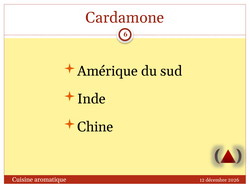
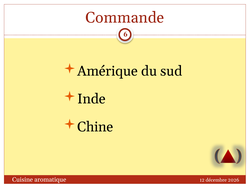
Cardamone: Cardamone -> Commande (125, 18)
